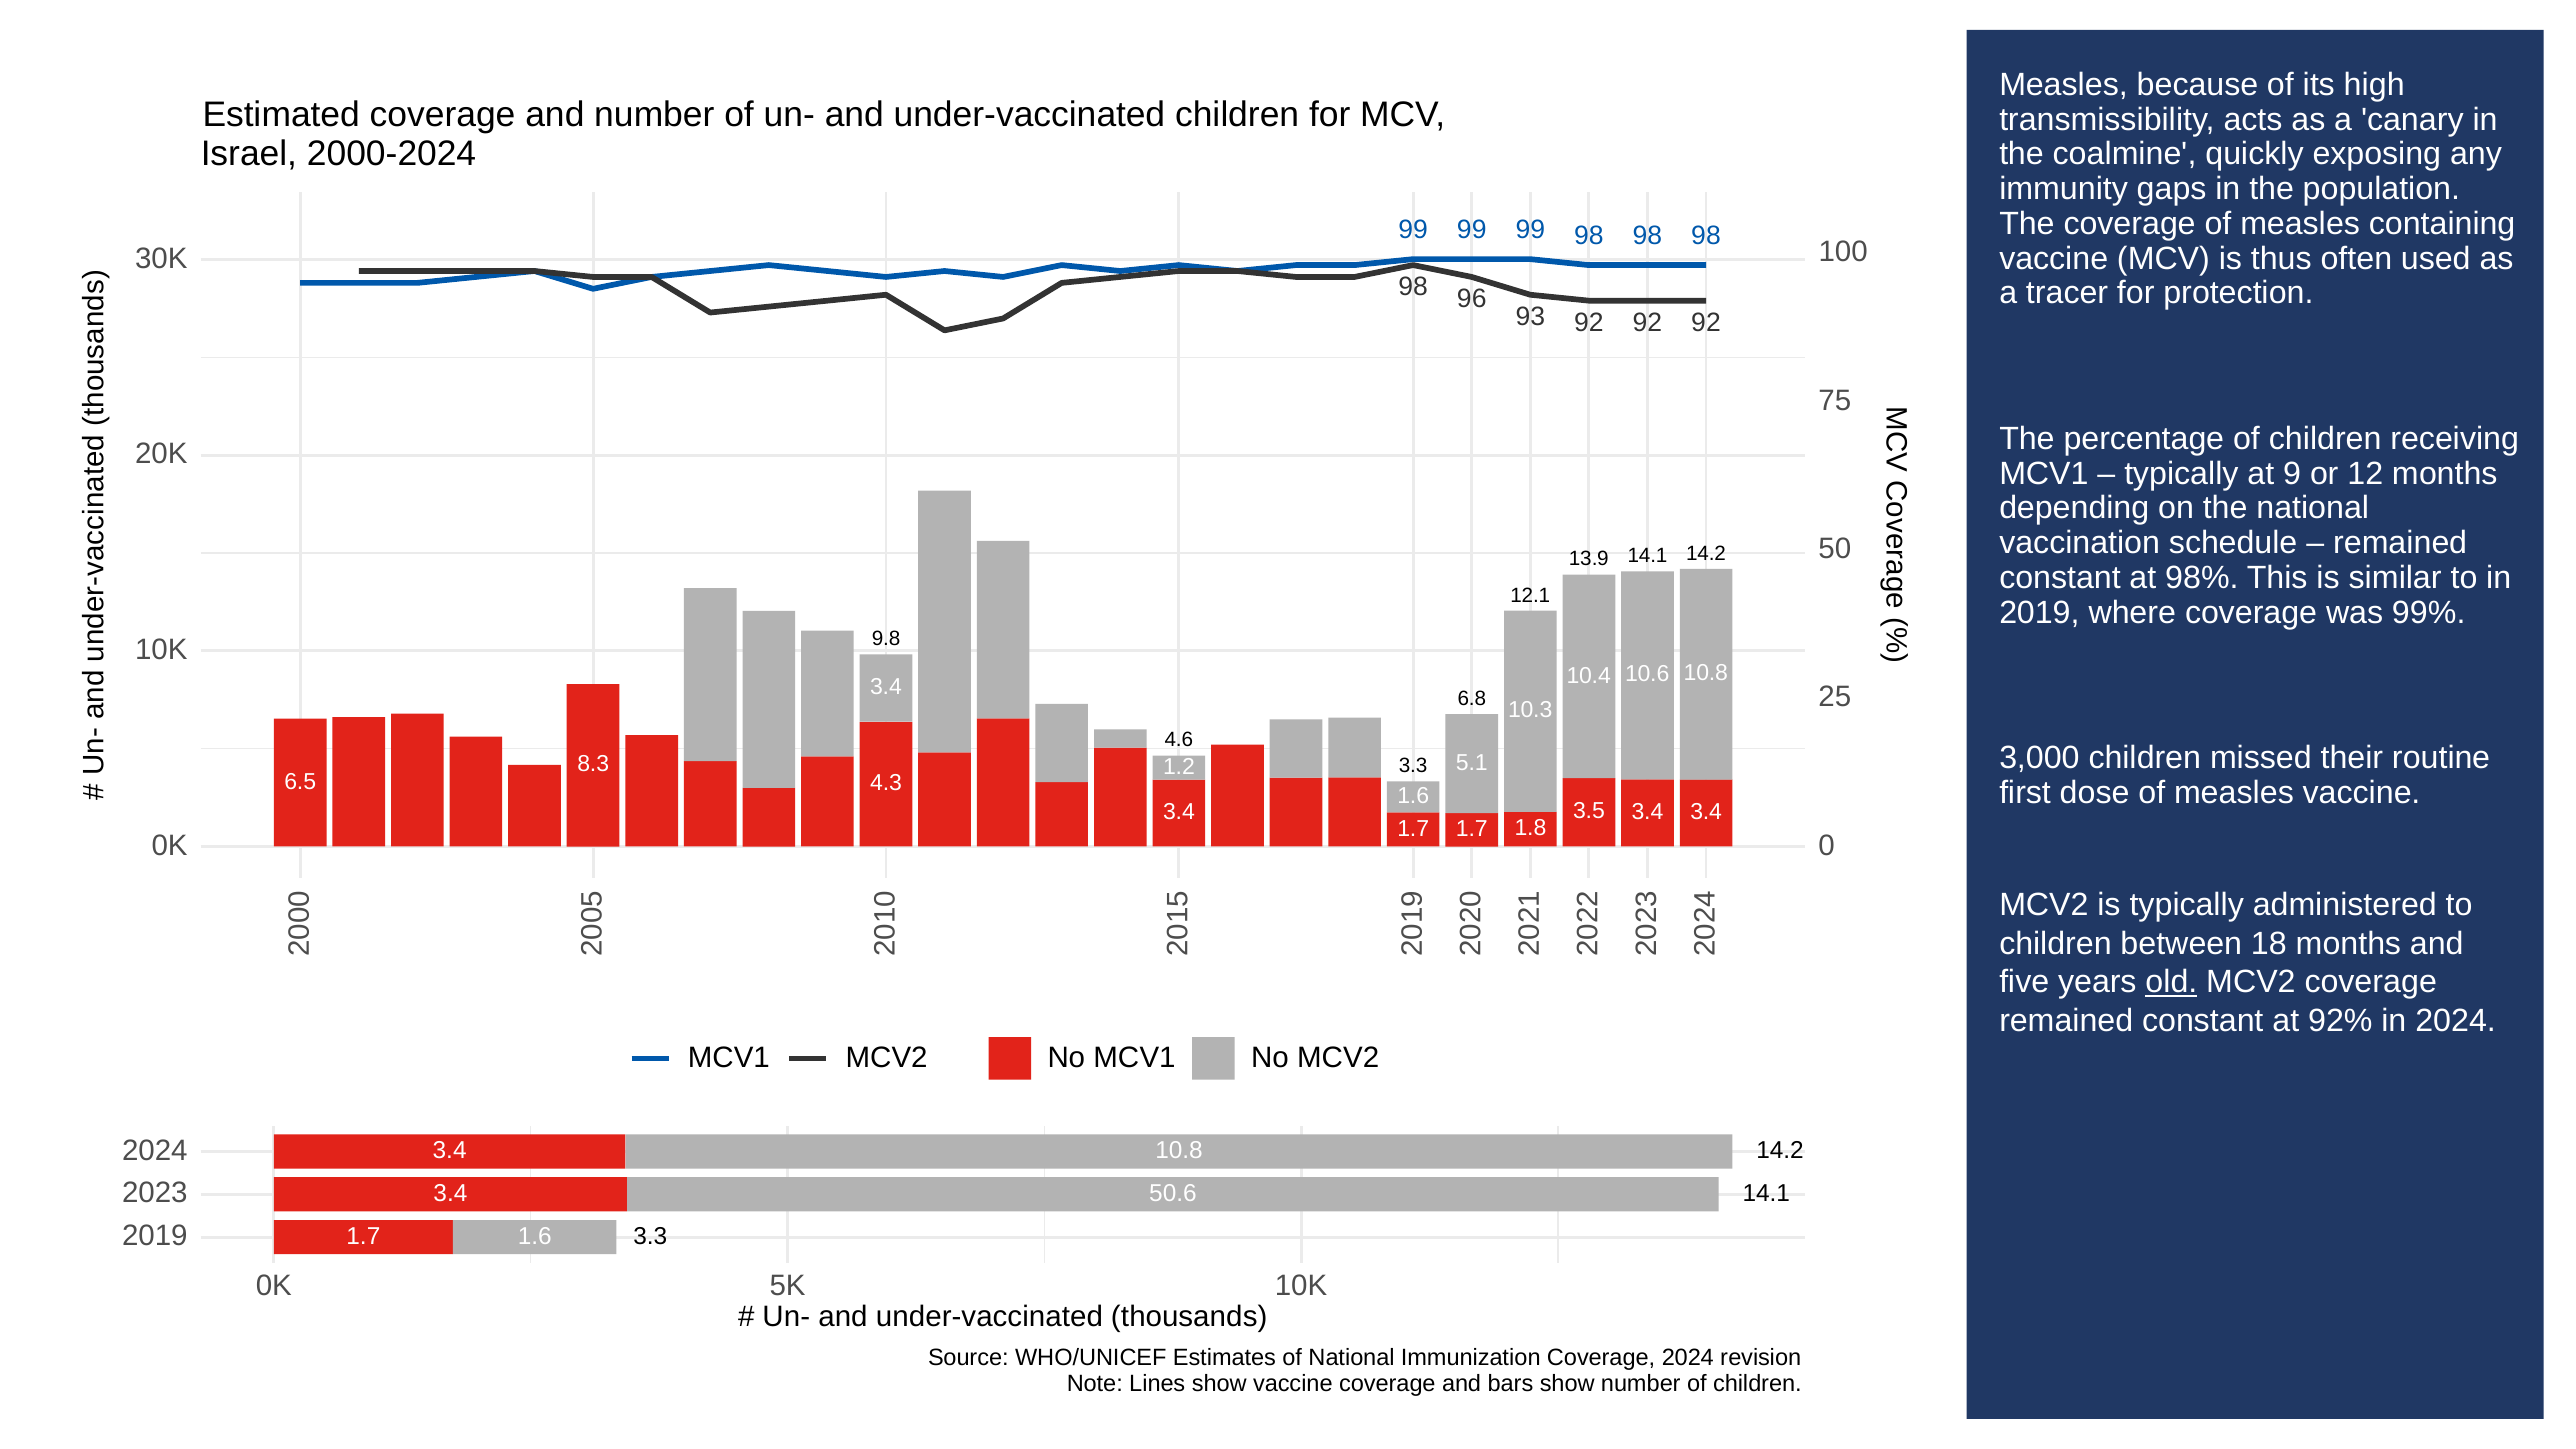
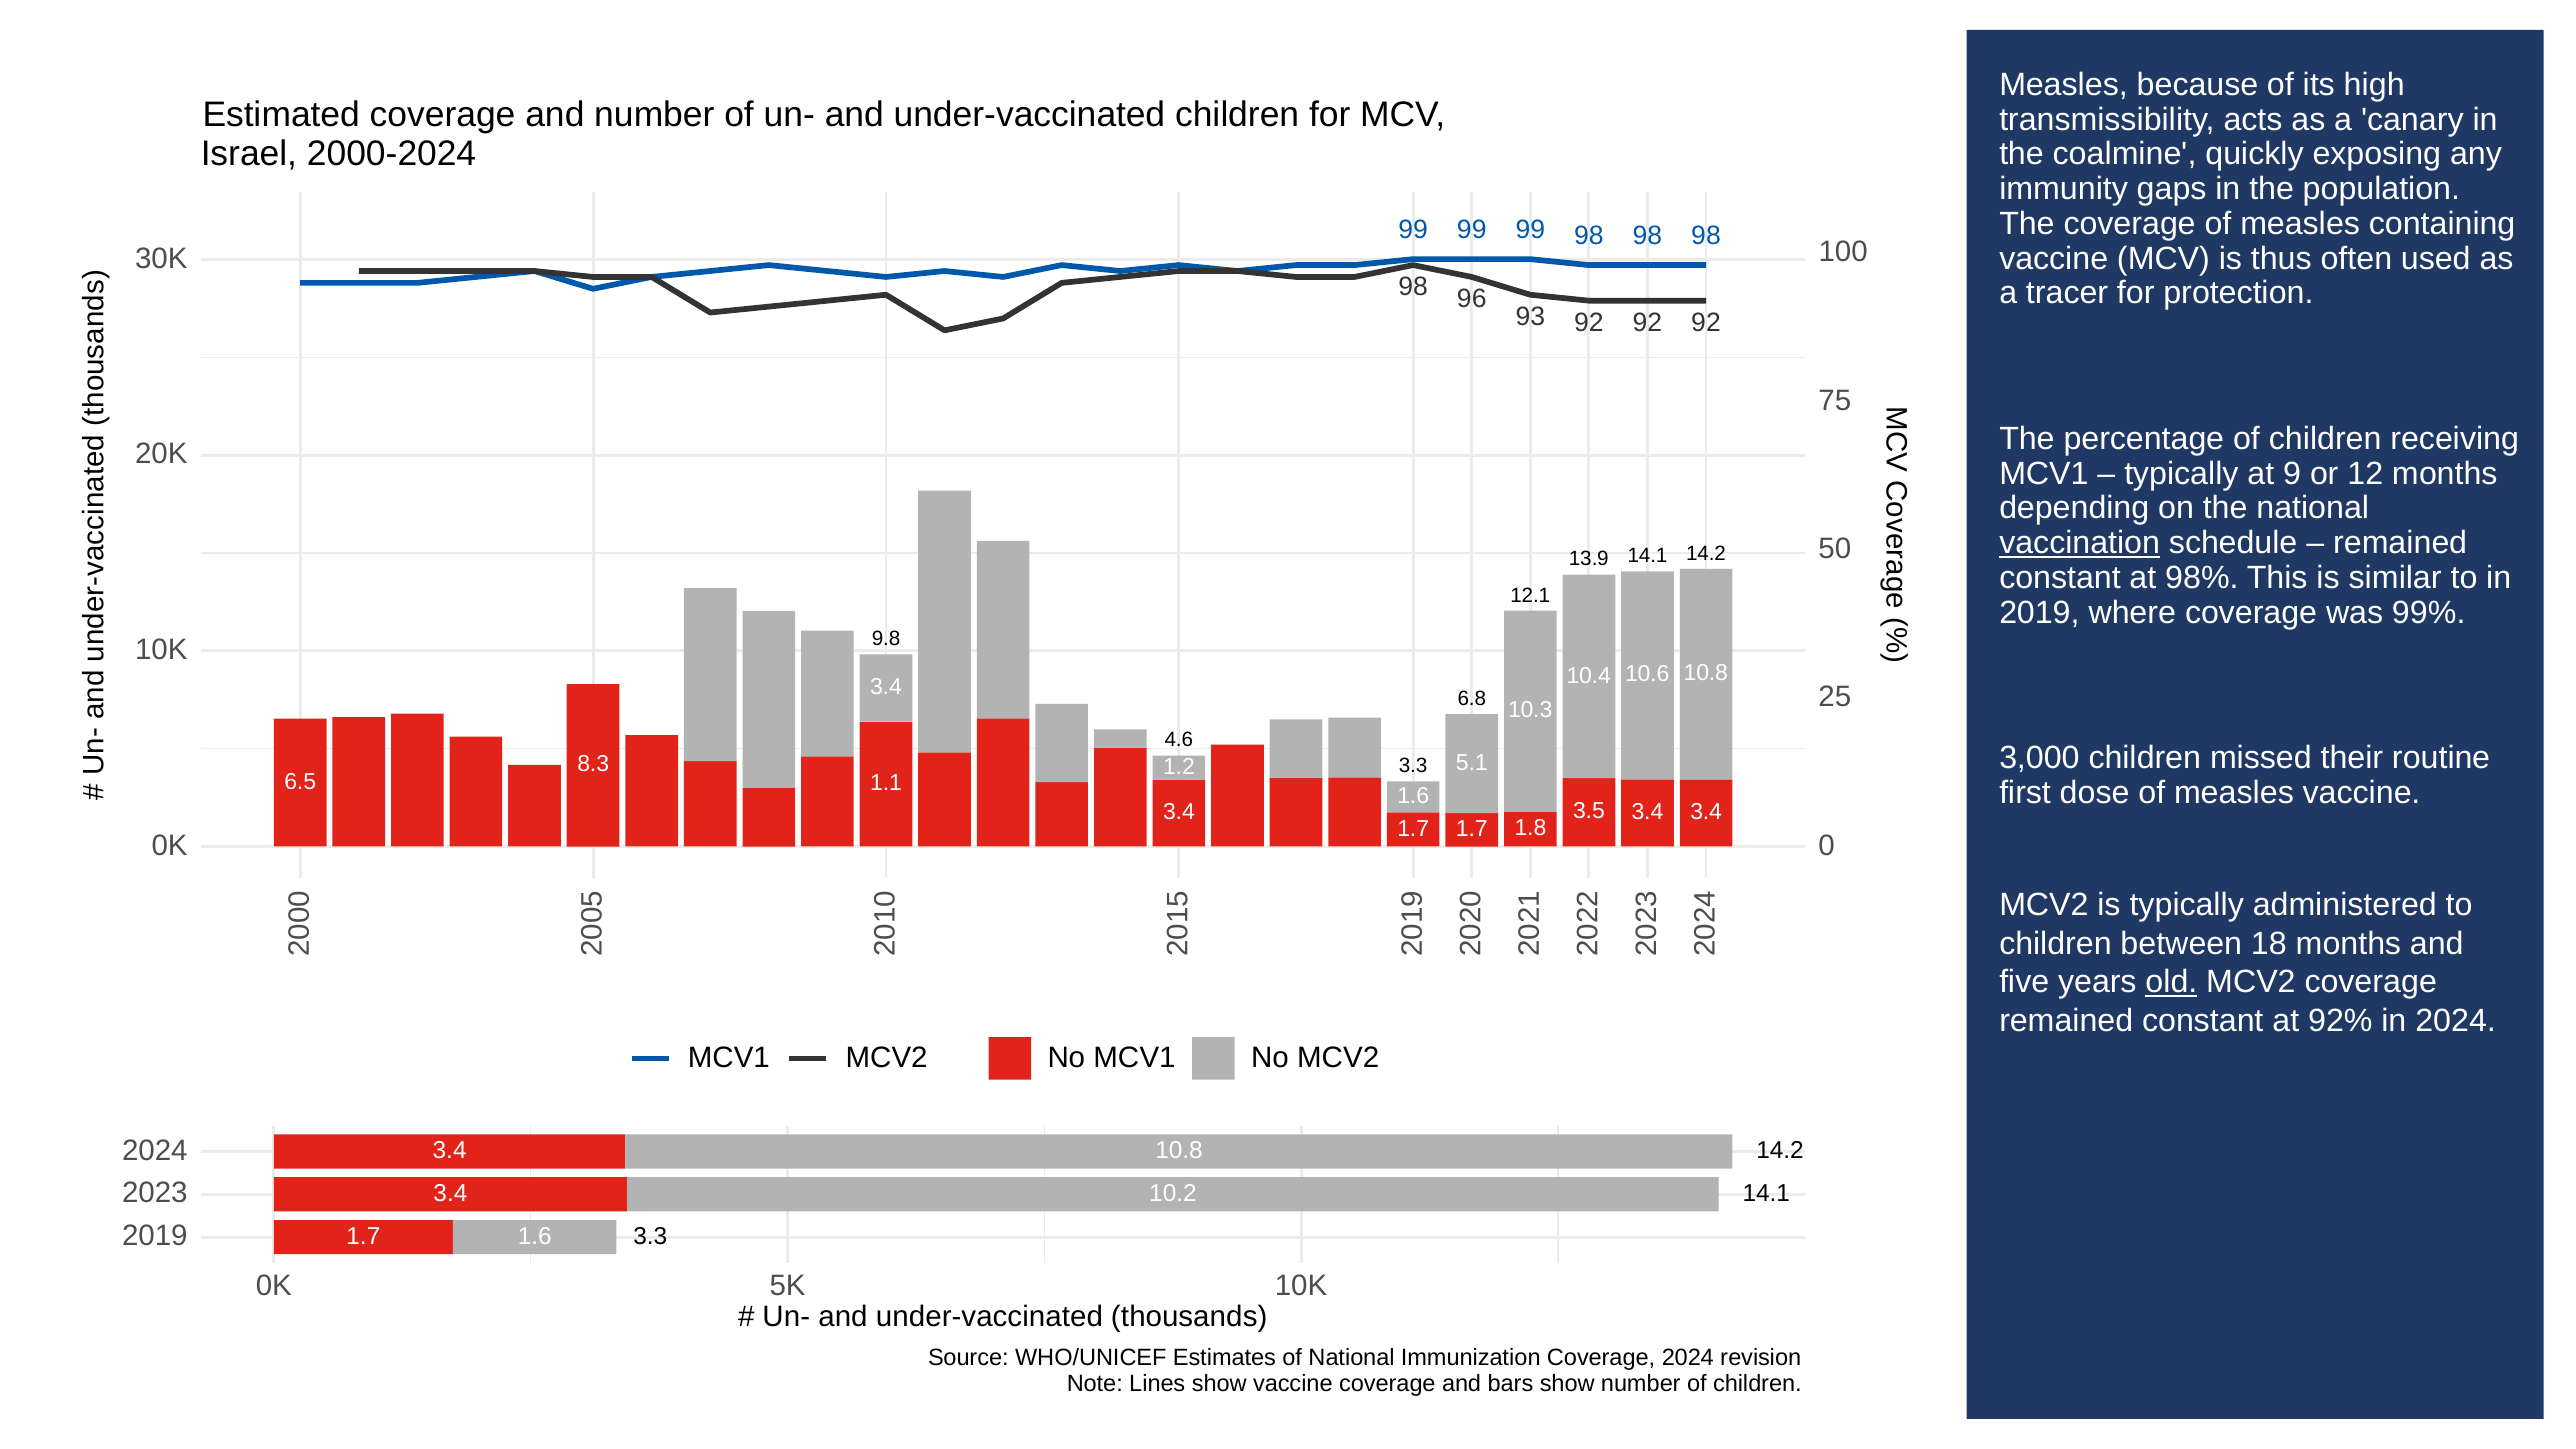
vaccination underline: none -> present (2080, 543)
4.3: 4.3 -> 1.1 (886, 783)
50.6: 50.6 -> 10.2 (1173, 1193)
